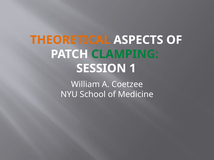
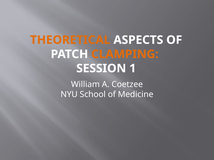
CLAMPING colour: green -> orange (125, 54)
